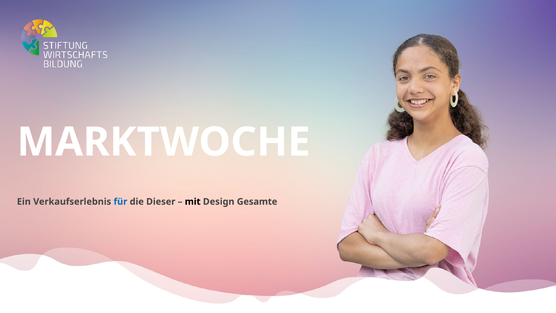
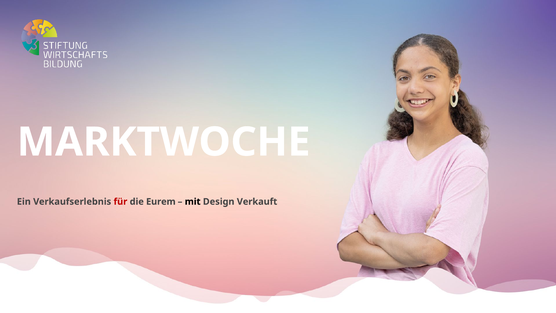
für colour: blue -> red (120, 202)
Dieser: Dieser -> Eurem (161, 202)
Gesamte: Gesamte -> Verkauft (257, 202)
